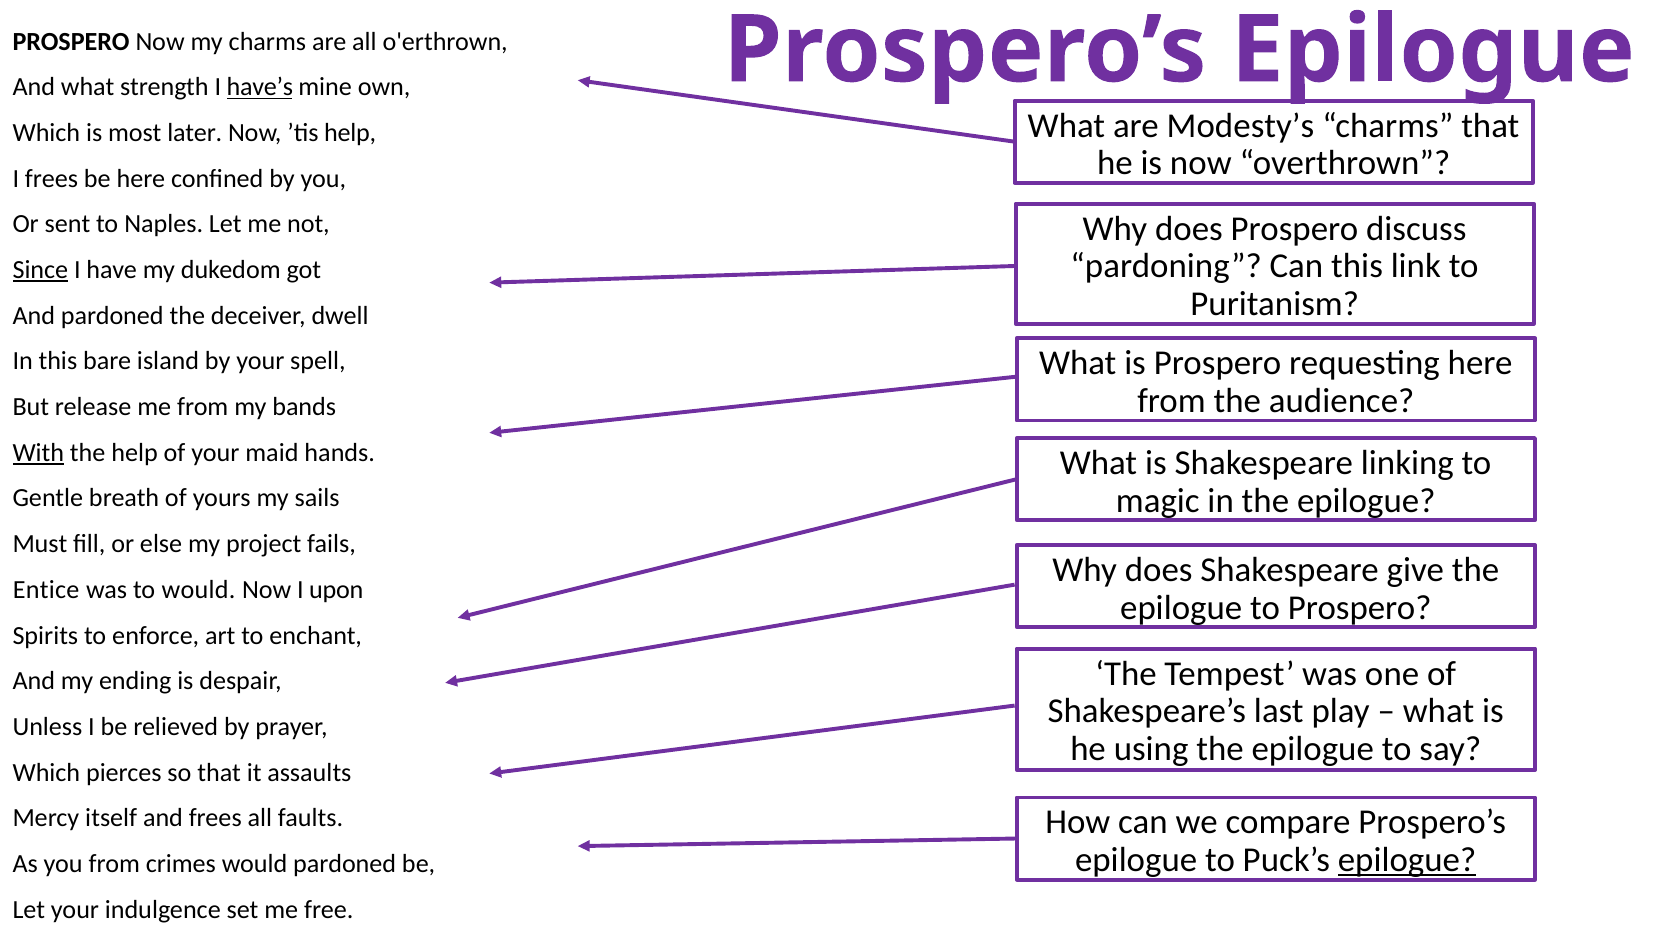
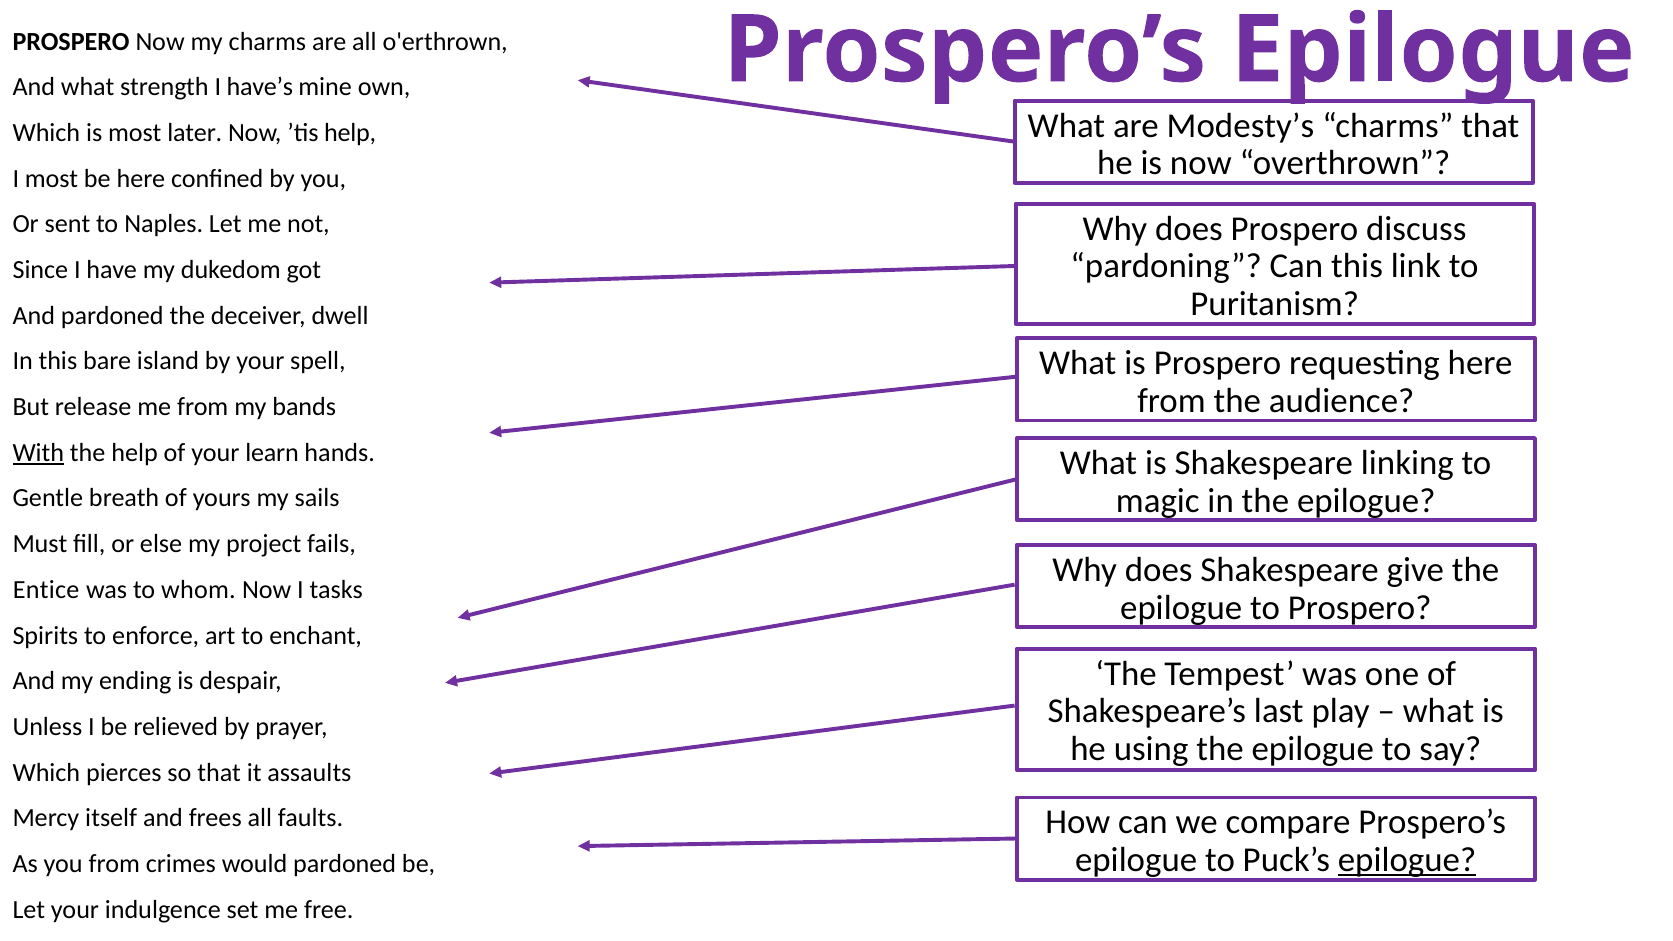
have’s underline: present -> none (260, 87)
I frees: frees -> most (52, 178)
Since underline: present -> none (40, 270)
maid: maid -> learn (272, 453)
to would: would -> whom (199, 590)
upon: upon -> tasks (336, 590)
